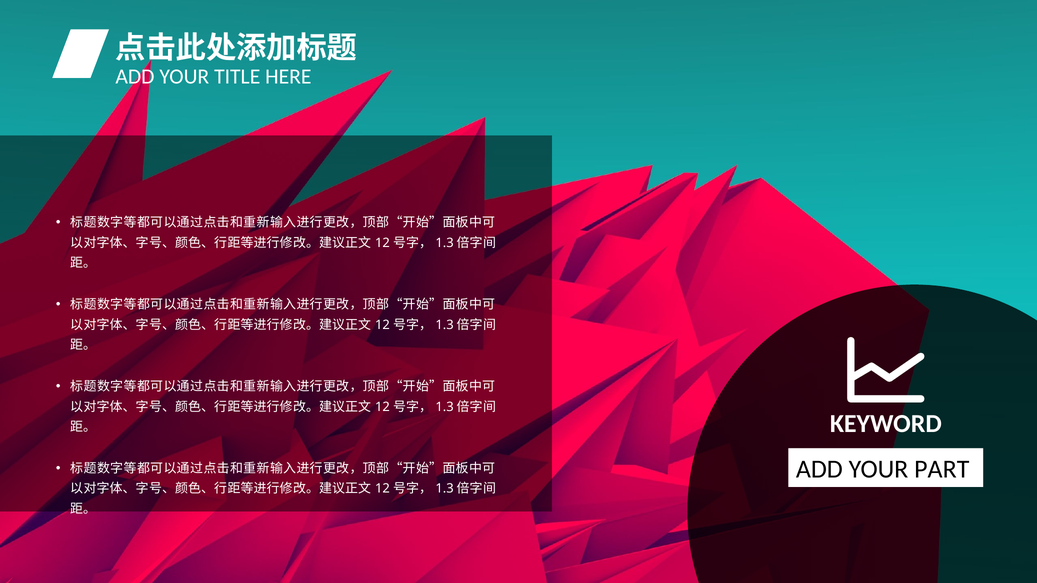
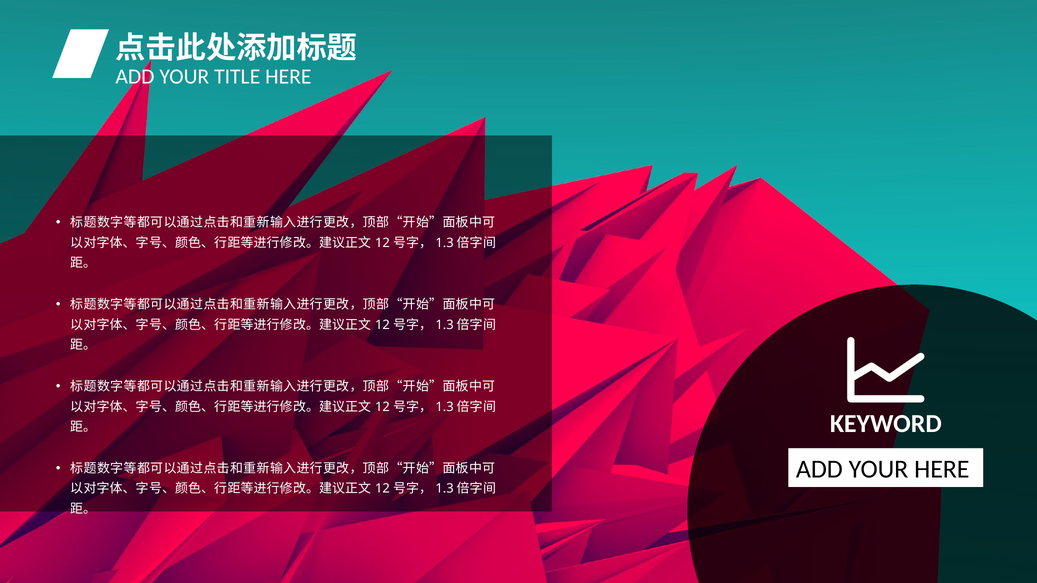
YOUR PART: PART -> HERE (942, 470)
